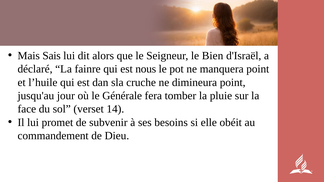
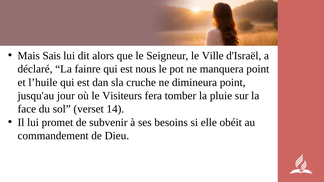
Bien: Bien -> Ville (213, 56)
Générale: Générale -> Visiteurs (122, 96)
